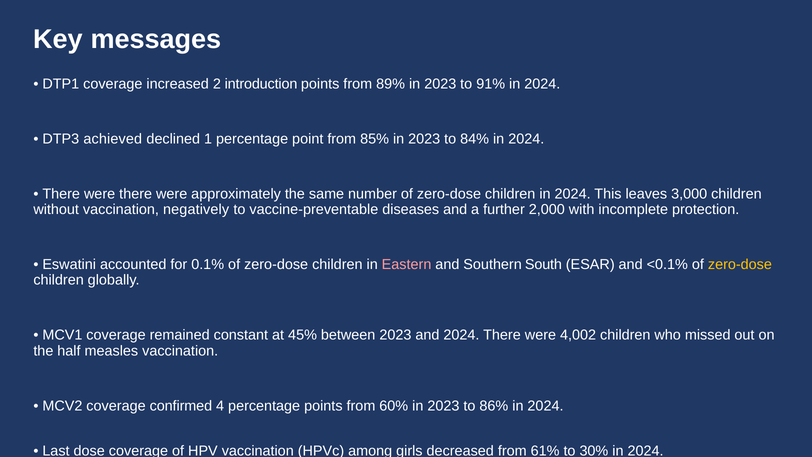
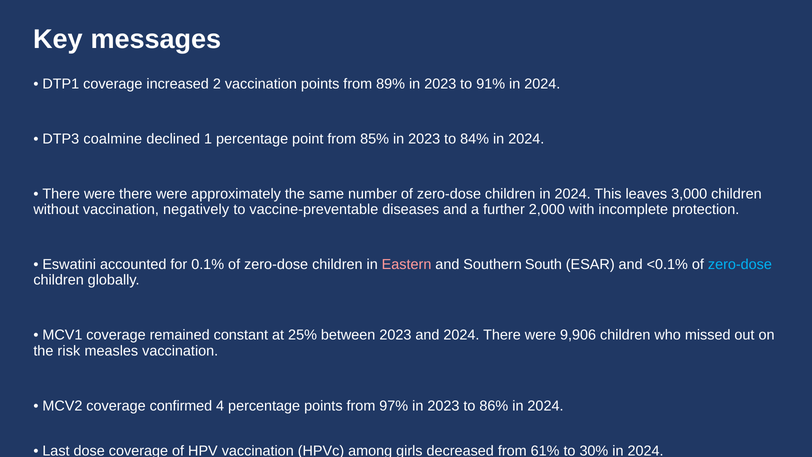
2 introduction: introduction -> vaccination (261, 84)
achieved: achieved -> coalmine (113, 139)
zero-dose colour: yellow -> light blue (740, 264)
45%: 45% -> 25% (303, 335)
4,002: 4,002 -> 9,906 (578, 335)
half: half -> risk (69, 351)
60%: 60% -> 97% (394, 406)
